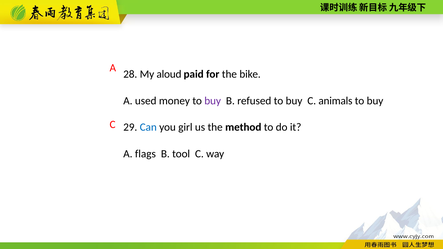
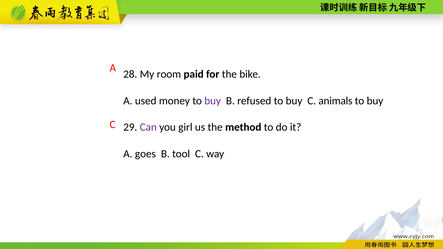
aloud: aloud -> room (169, 74)
Can colour: blue -> purple (148, 127)
flags: flags -> goes (145, 154)
